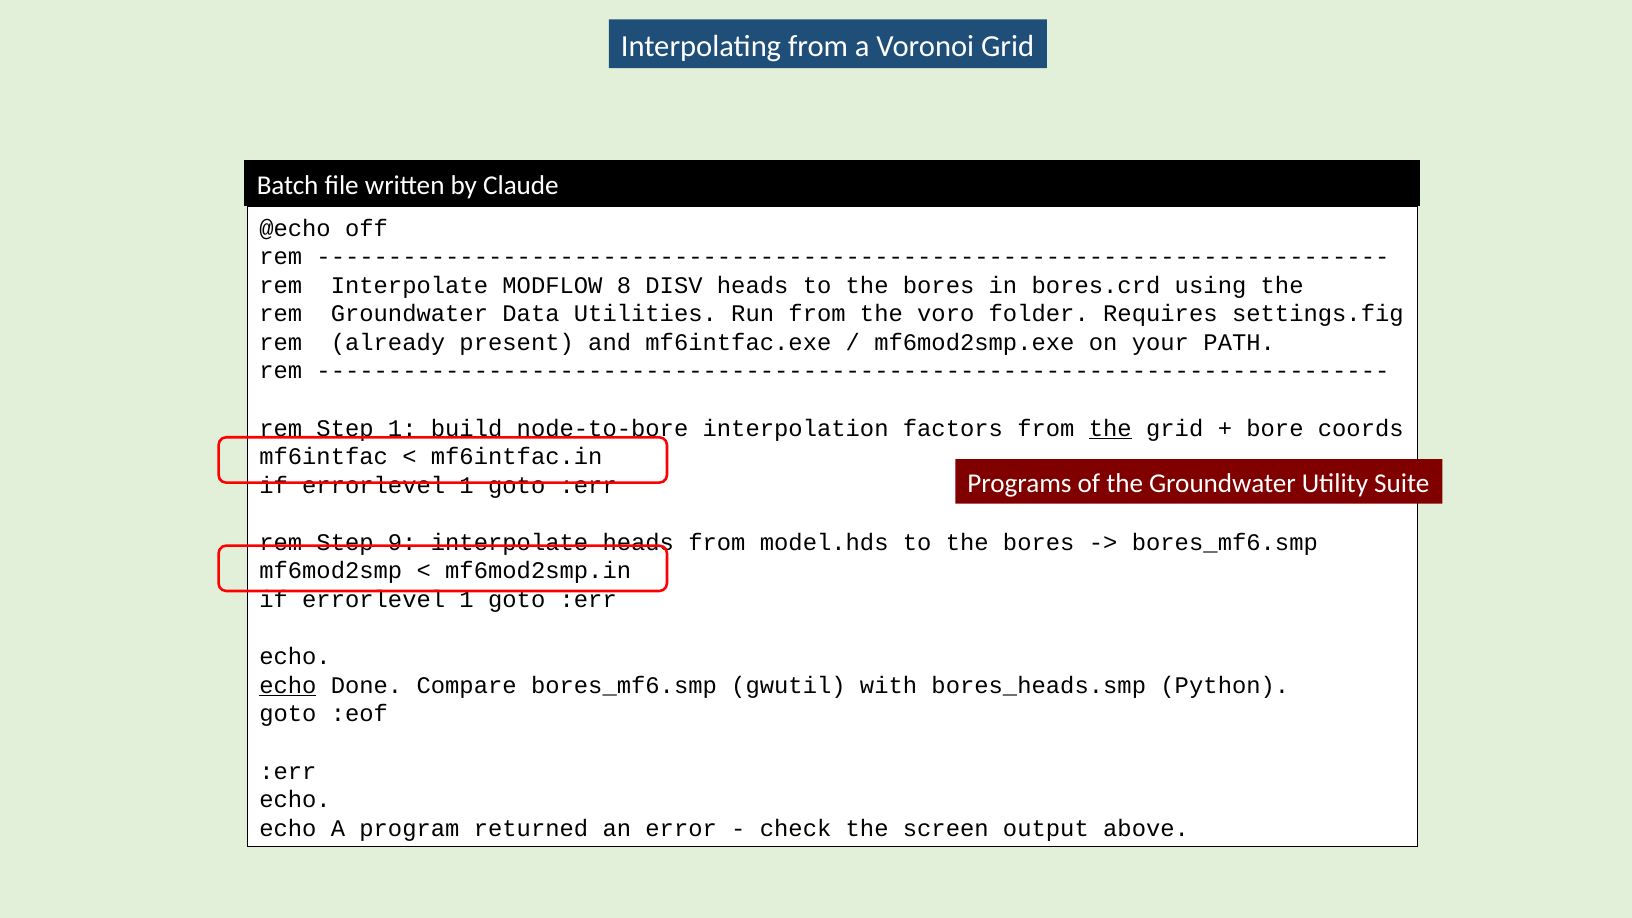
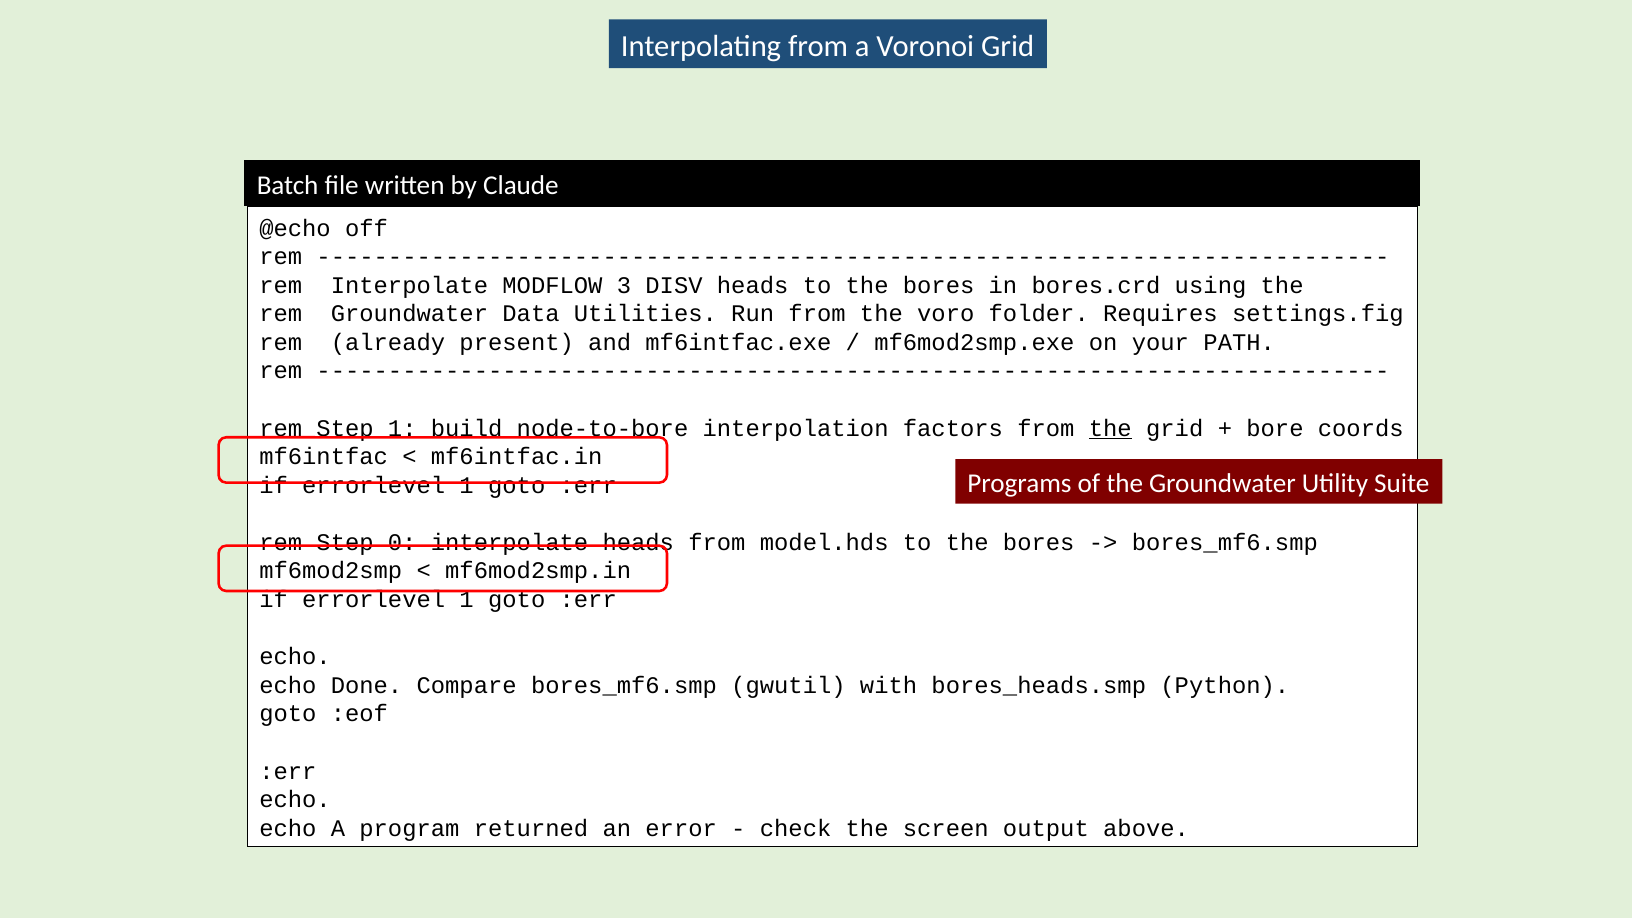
8: 8 -> 3 (624, 285)
9: 9 -> 0 (402, 543)
echo underline: present -> none (288, 685)
